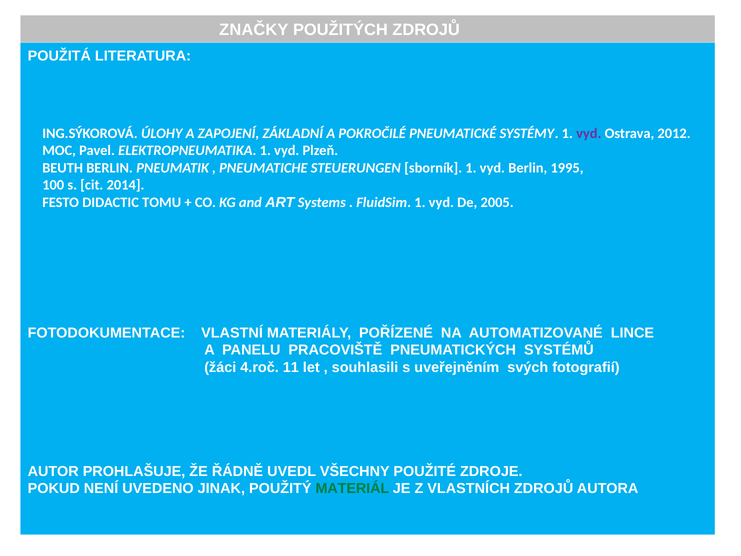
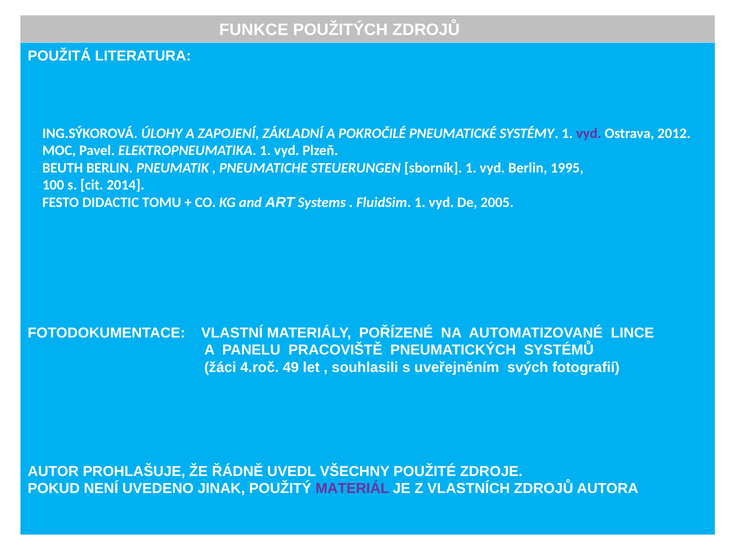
ZNAČKY: ZNAČKY -> FUNKCE (254, 30)
11: 11 -> 49 (291, 367)
MATERIÁL colour: green -> purple (352, 488)
